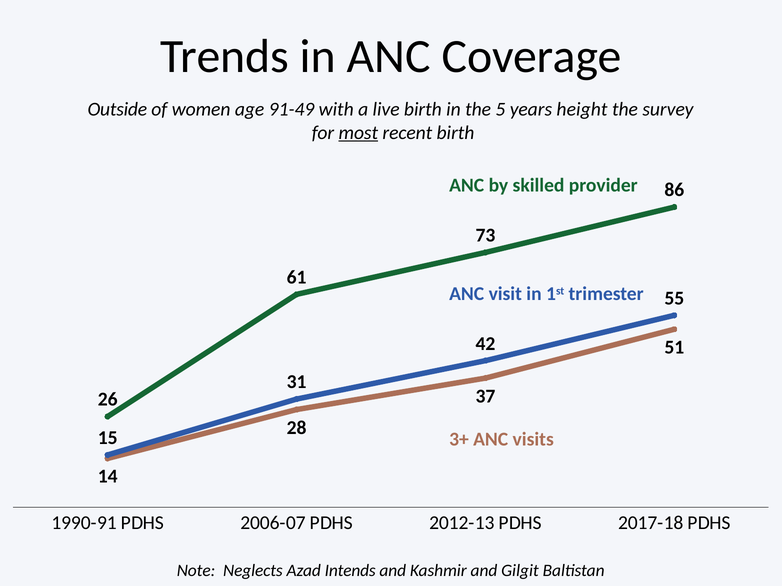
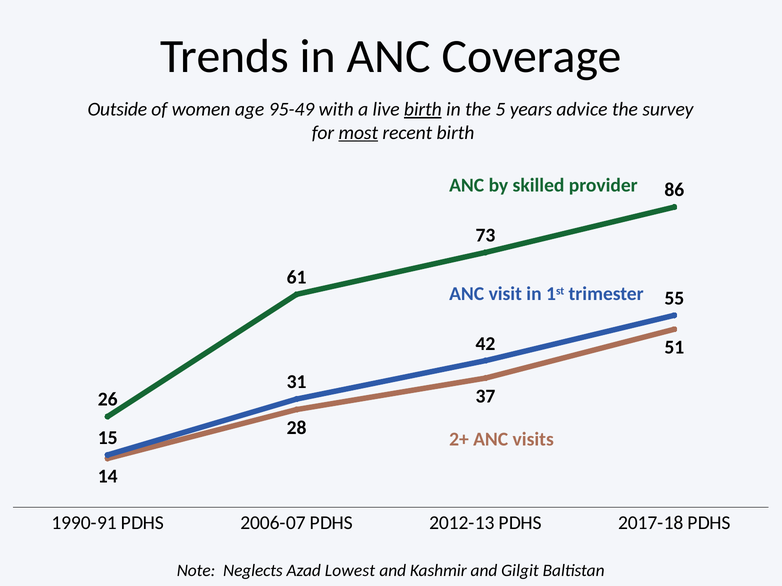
91-49: 91-49 -> 95-49 (292, 109)
birth underline: none -> present (423, 109)
height: height -> advice (582, 109)
3+: 3+ -> 2+ (459, 440)
Intends: Intends -> Lowest (350, 571)
